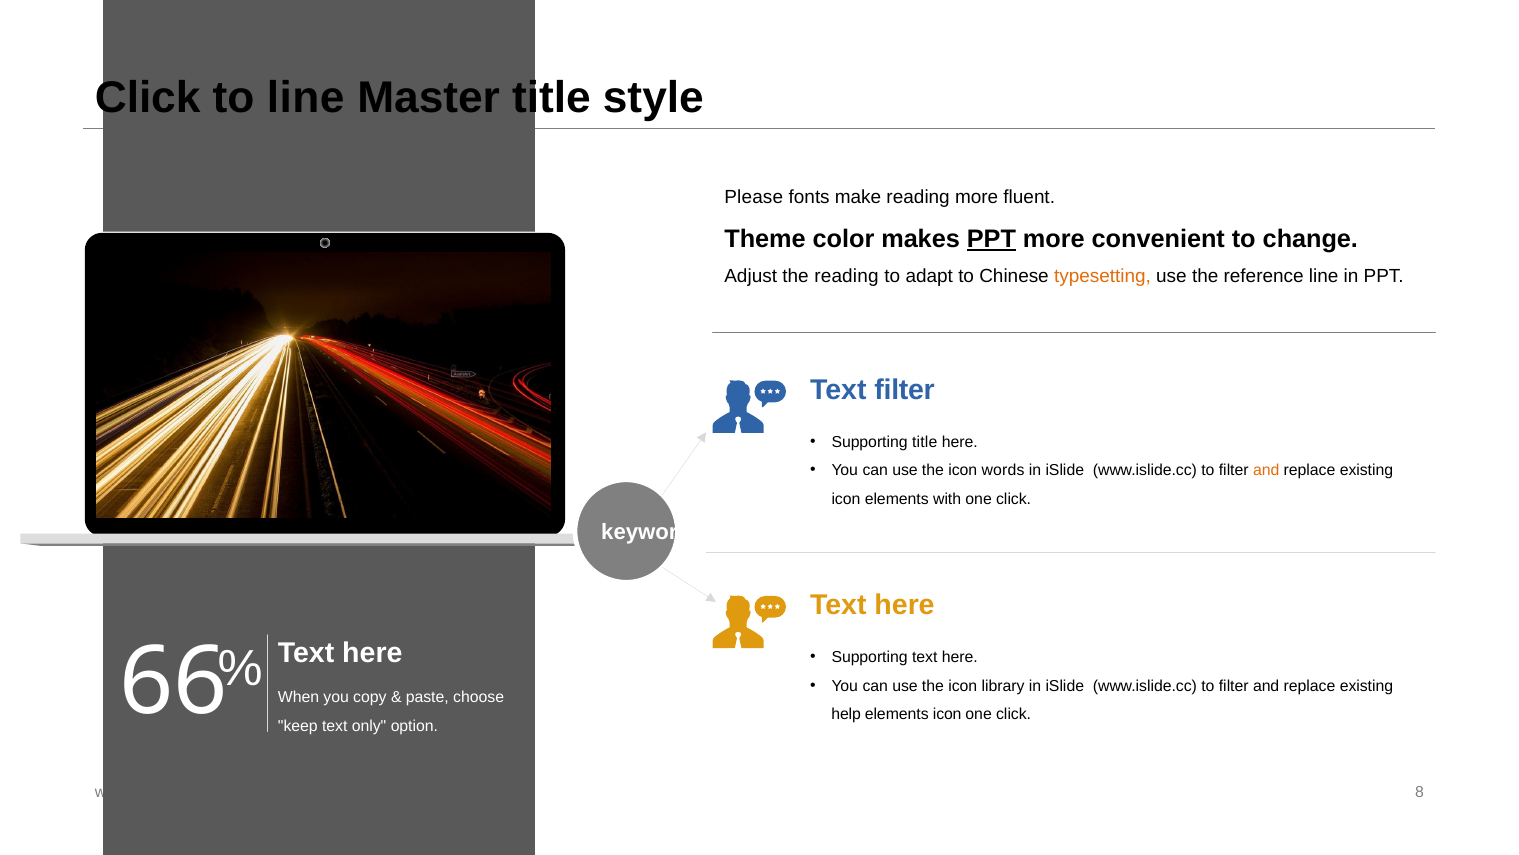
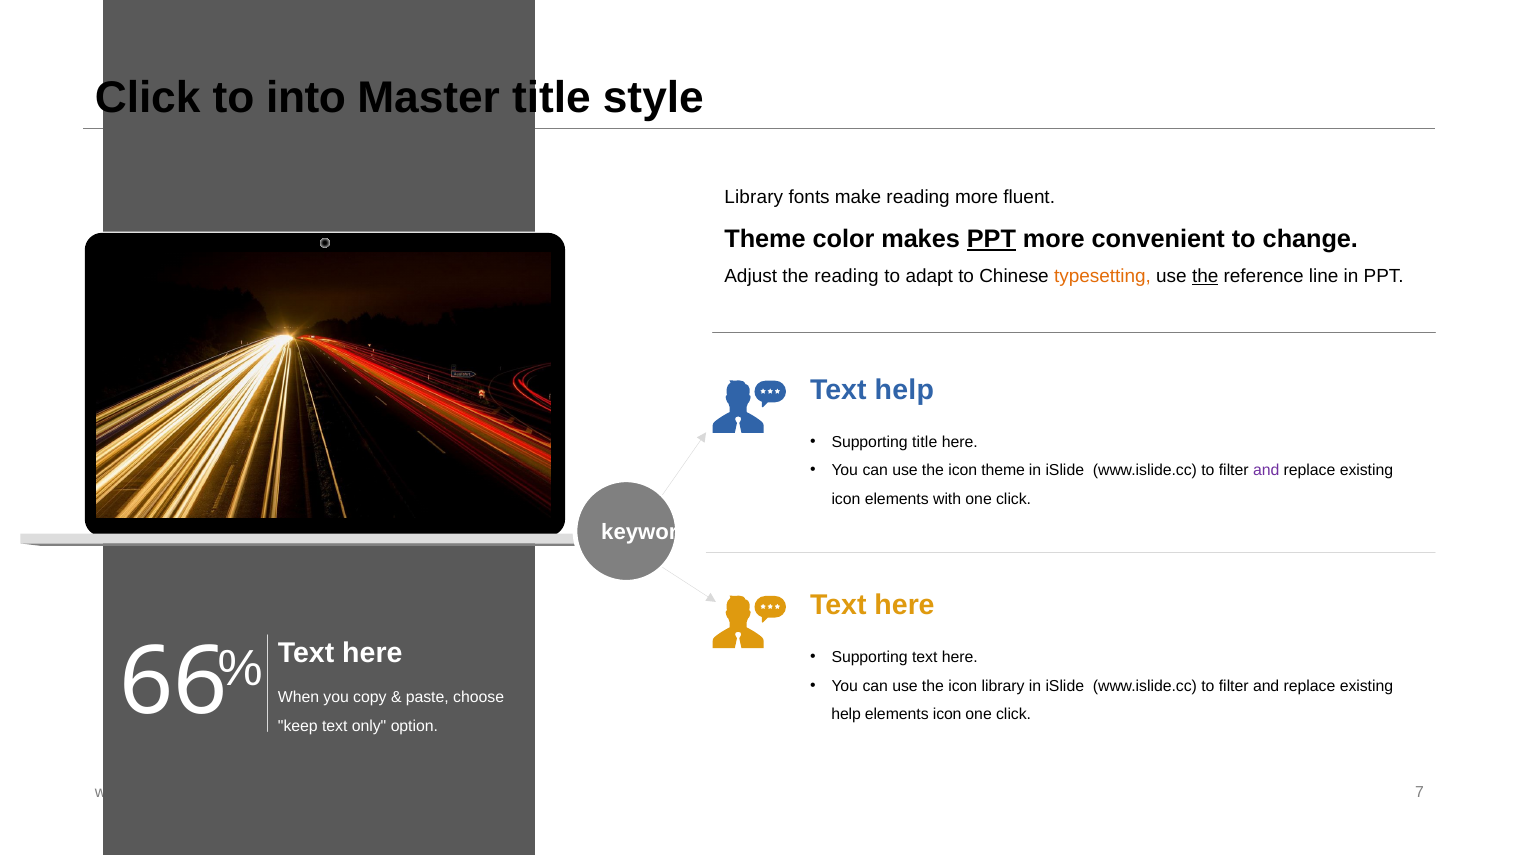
to line: line -> into (306, 98)
Please: Please -> Library (754, 197)
the underline: none -> present (1205, 276)
Text filter: filter -> help (904, 390)
icon words: words -> theme (1003, 470)
and colour: orange -> purple (1266, 470)
8: 8 -> 7 (1420, 791)
